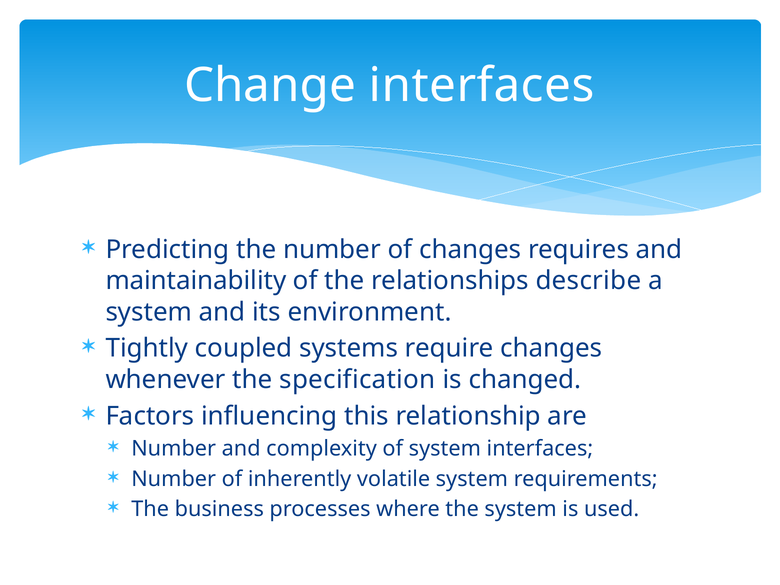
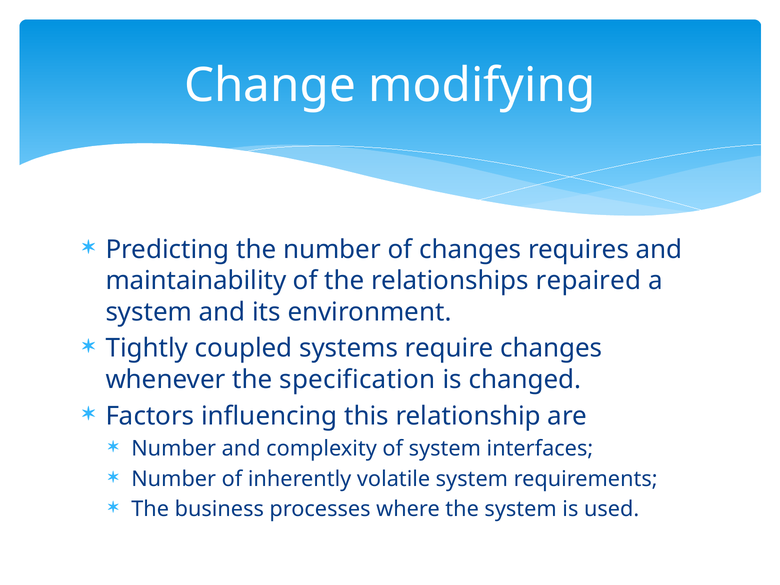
Change interfaces: interfaces -> modifying (482, 86)
describe: describe -> repaired (589, 281)
